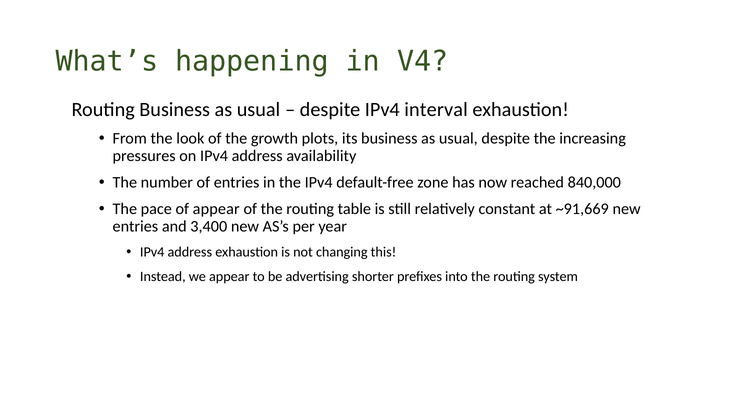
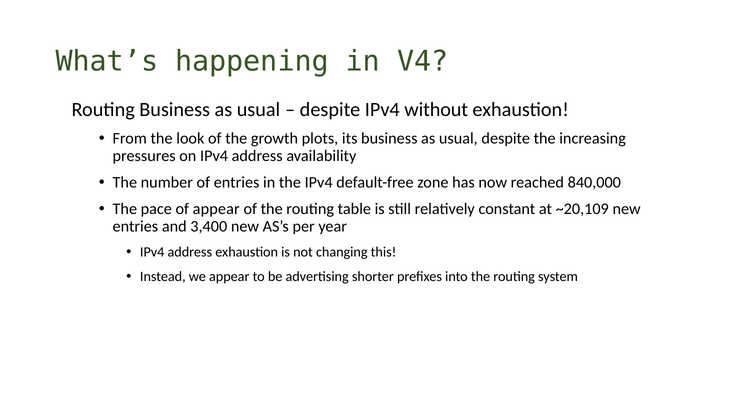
interval: interval -> without (436, 110)
~91,669: ~91,669 -> ~20,109 (582, 209)
